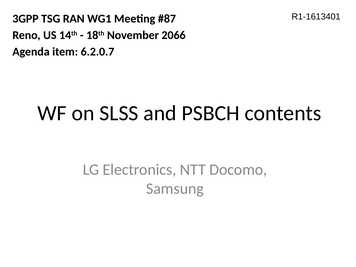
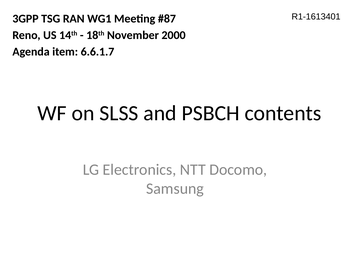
2066: 2066 -> 2000 (174, 35)
6.2.0.7: 6.2.0.7 -> 6.6.1.7 (98, 52)
